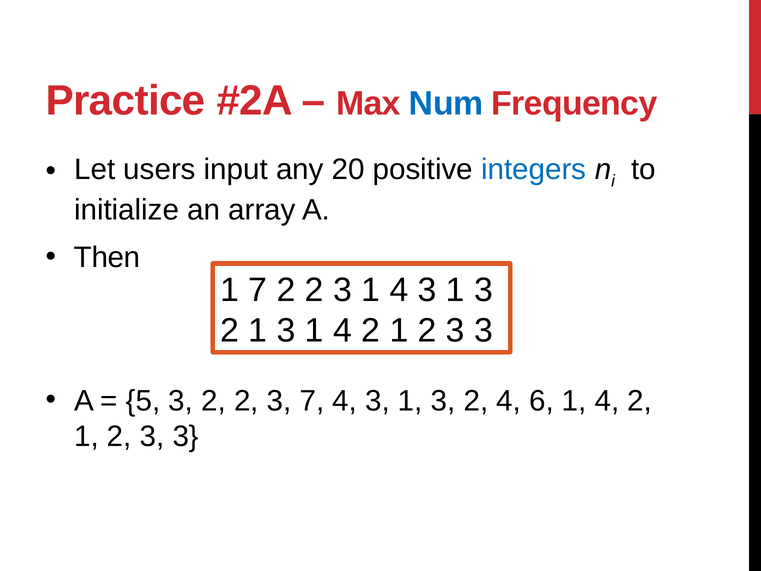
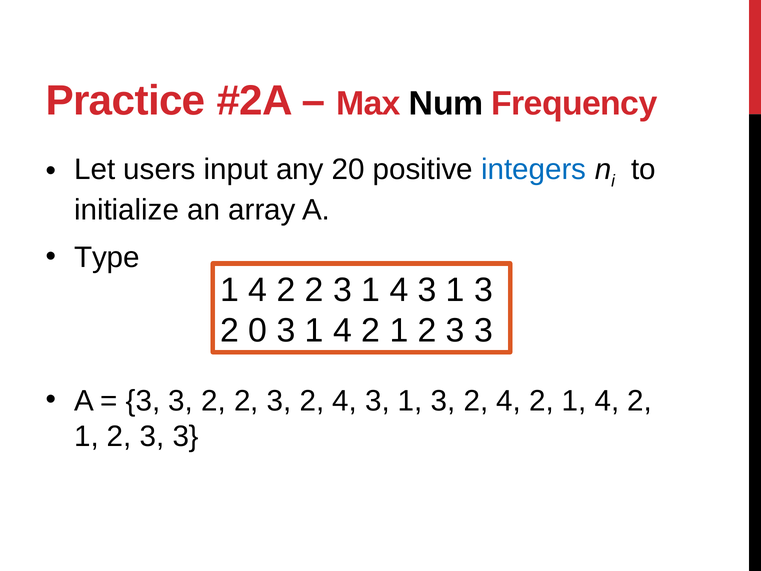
Num colour: blue -> black (446, 103)
Then: Then -> Type (107, 257)
7: 7 -> 4 (258, 290)
1: 1 -> 0 (258, 330)
5: 5 -> 3 (143, 401)
2 3 7: 7 -> 2 (312, 401)
2 4 6: 6 -> 2 (541, 401)
